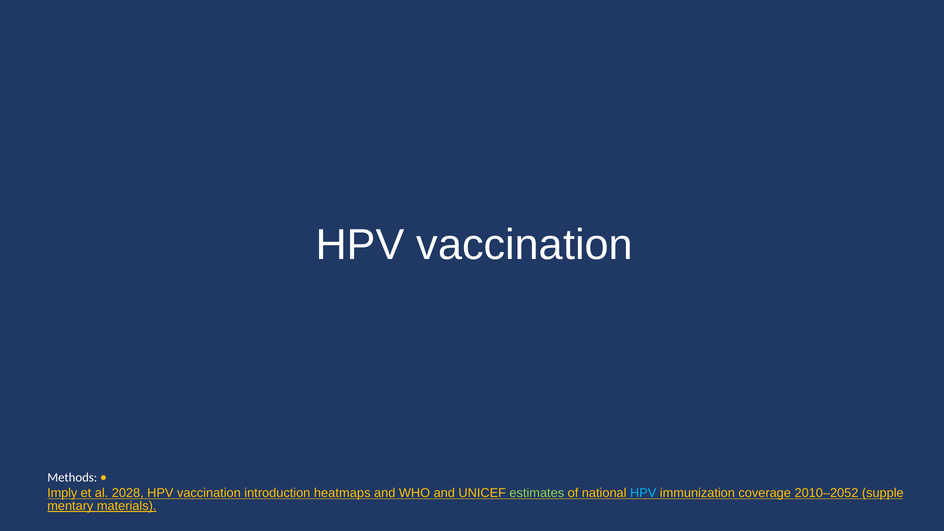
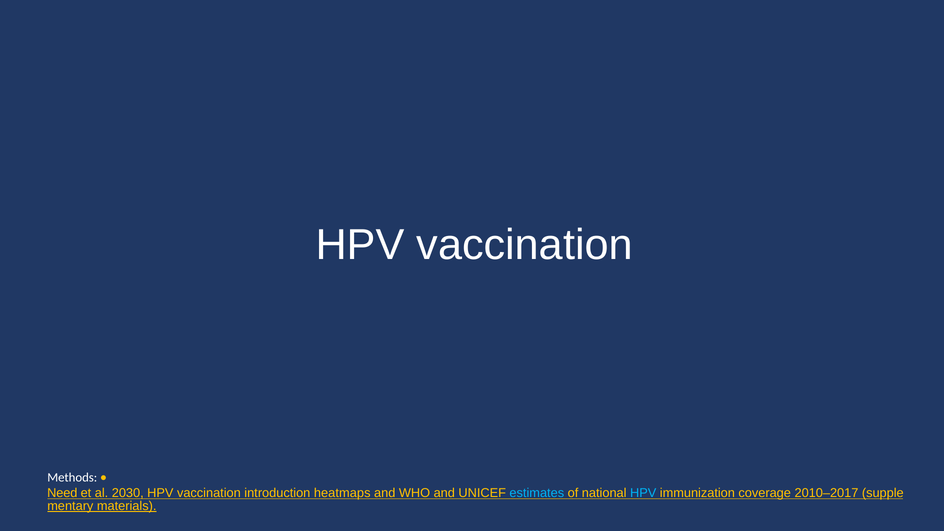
Imply: Imply -> Need (62, 493)
2028: 2028 -> 2030 (128, 493)
estimates colour: light green -> light blue (537, 493)
2010–2052: 2010–2052 -> 2010–2017 (826, 493)
